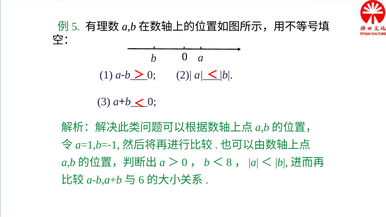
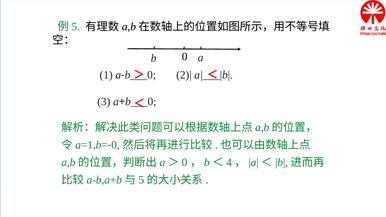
1: 1 -> 0 (115, 145)
8: 8 -> 4 (229, 163)
6: 6 -> 5 (141, 180)
